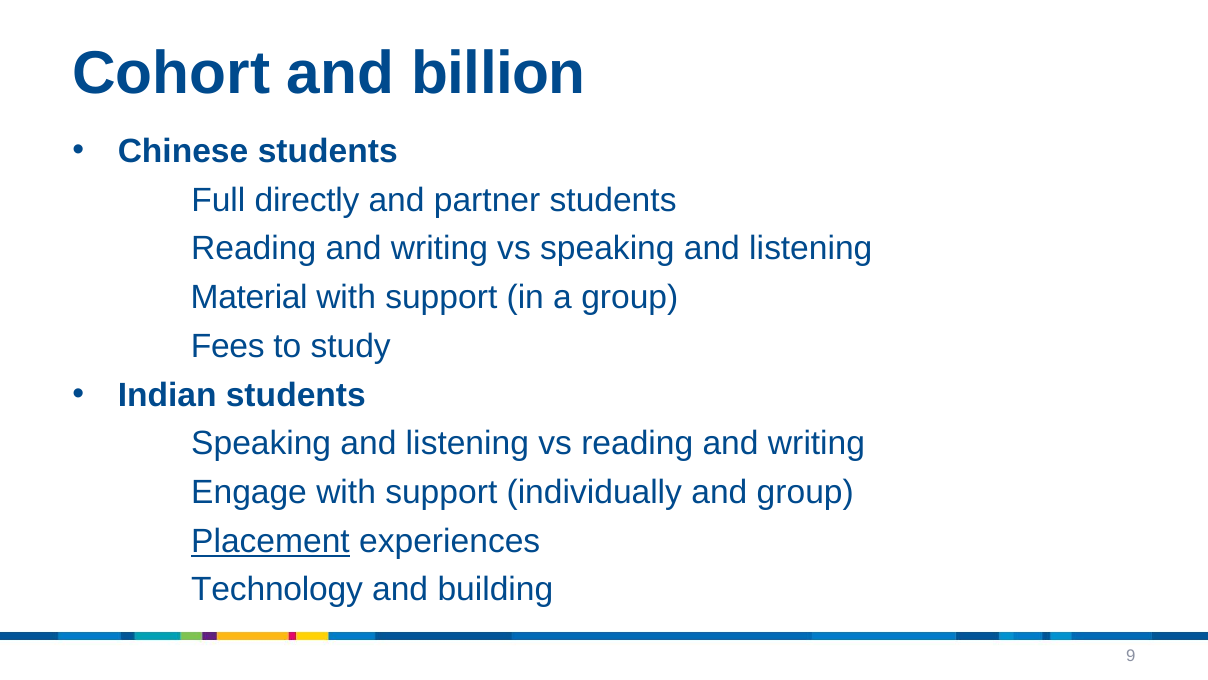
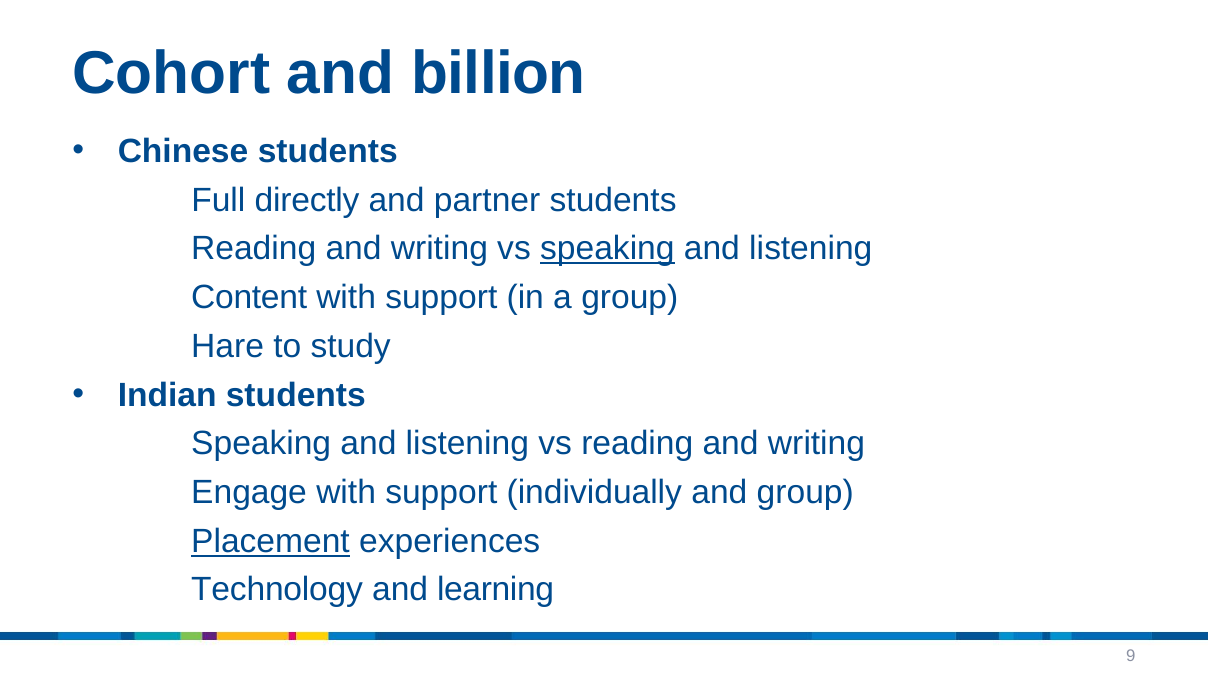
speaking underline: none -> present (607, 249)
Material: Material -> Content (249, 297)
Fees: Fees -> Hare (228, 346)
building: building -> learning (496, 589)
